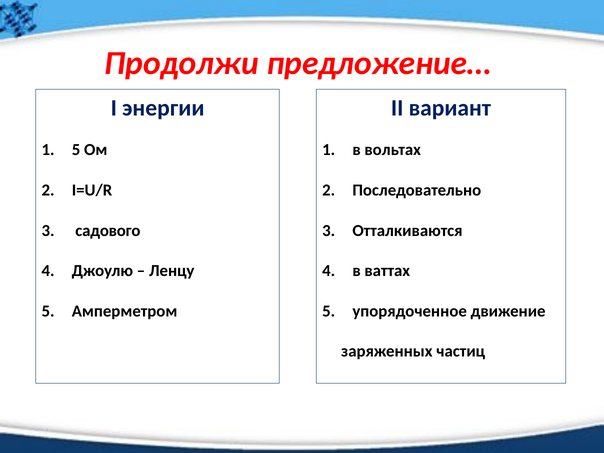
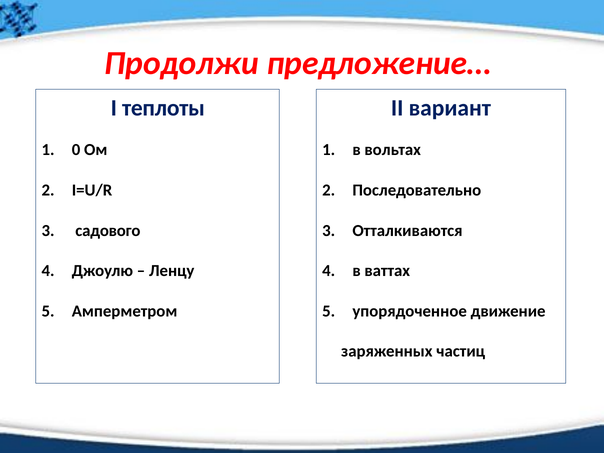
энергии: энергии -> теплоты (163, 108)
1 5: 5 -> 0 (76, 150)
